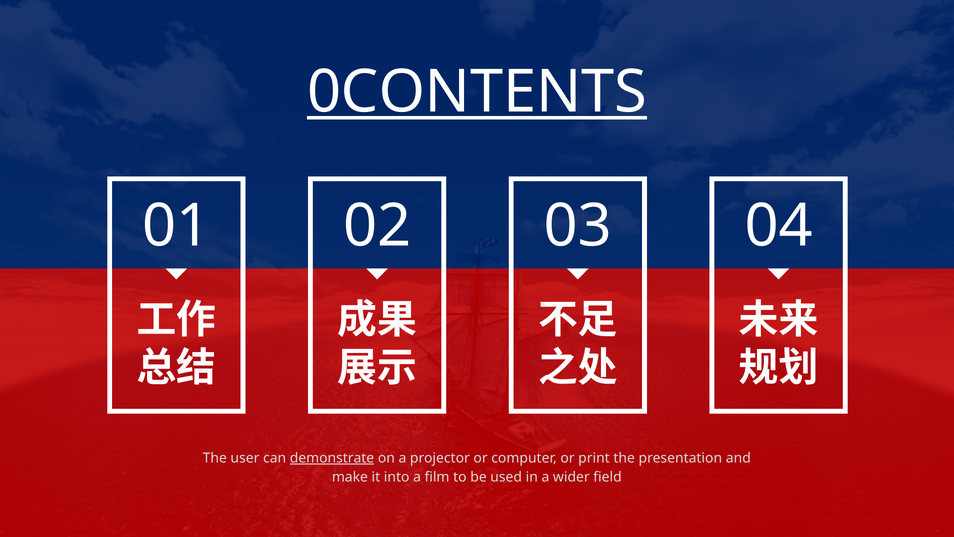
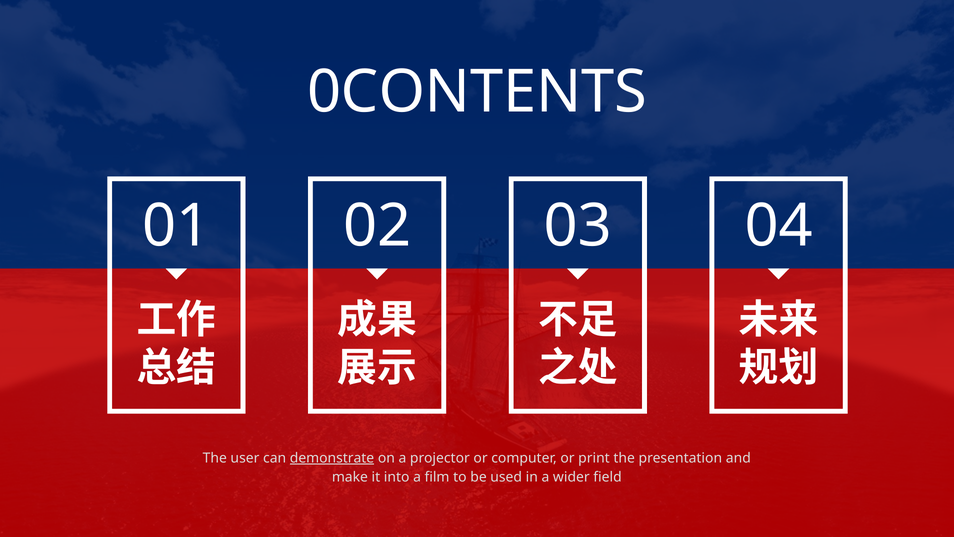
0CONTENTS underline: present -> none (477, 92)
